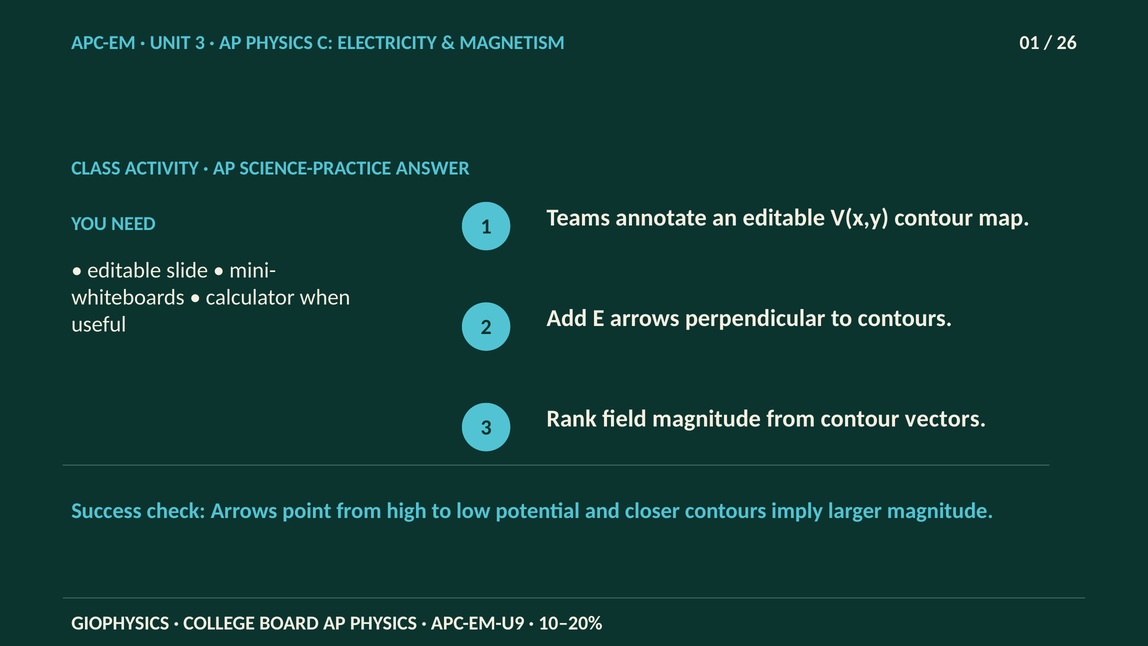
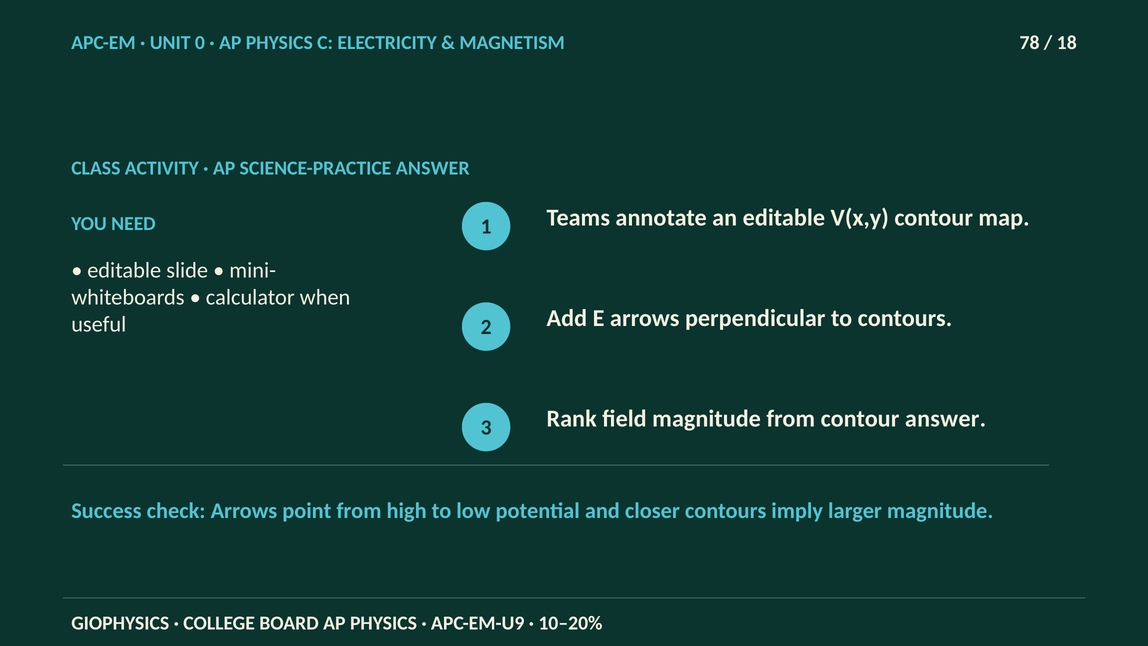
UNIT 3: 3 -> 0 (200, 43)
01: 01 -> 78 (1030, 43)
26: 26 -> 18 (1067, 43)
contour vectors: vectors -> answer (946, 419)
